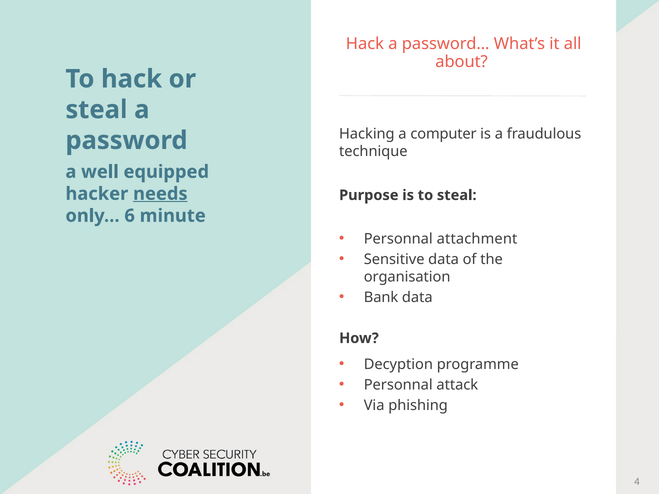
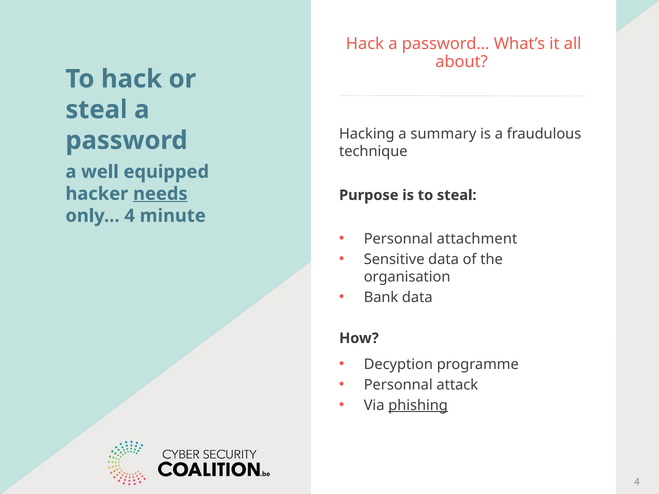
computer: computer -> summary (443, 134)
only… 6: 6 -> 4 (130, 216)
phishing underline: none -> present (418, 405)
